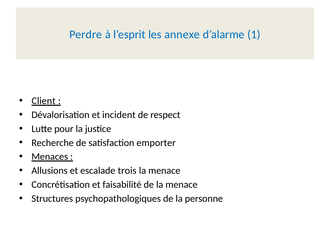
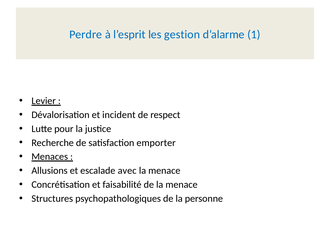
annexe: annexe -> gestion (182, 34)
Client: Client -> Levier (44, 101)
trois: trois -> avec (127, 171)
